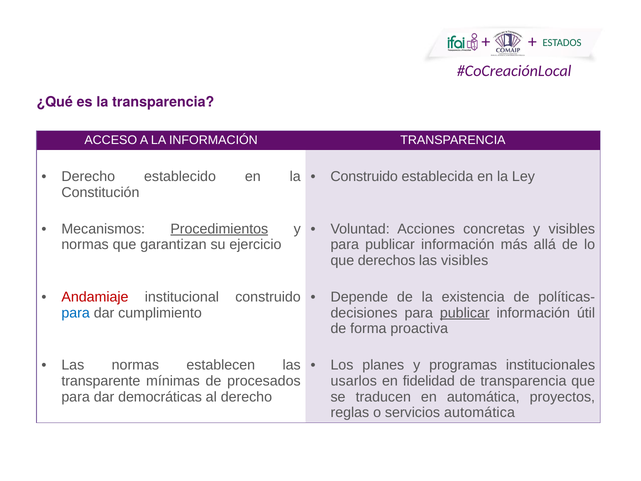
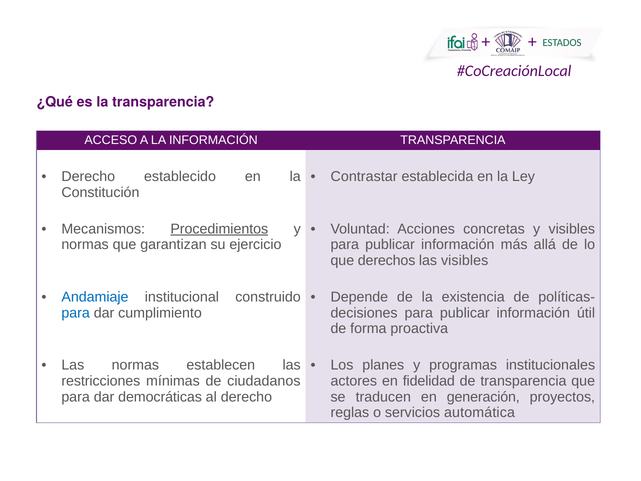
Construido: Construido -> Contrastar (364, 176)
Andamiaje colour: red -> blue (95, 297)
publicar underline: present -> none (465, 313)
transparente: transparente -> restricciones (101, 381)
procesados: procesados -> ciudadanos (264, 381)
usarlos: usarlos -> actores (354, 381)
en automática: automática -> generación (483, 397)
